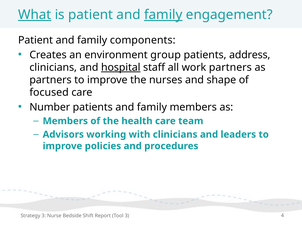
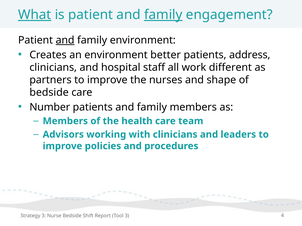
and underline: none -> present (65, 40)
family components: components -> environment (143, 40)
group: group -> better (166, 55)
hospital underline: present -> none (121, 68)
work partners: partners -> different (230, 68)
focused: focused -> bedside (49, 93)
